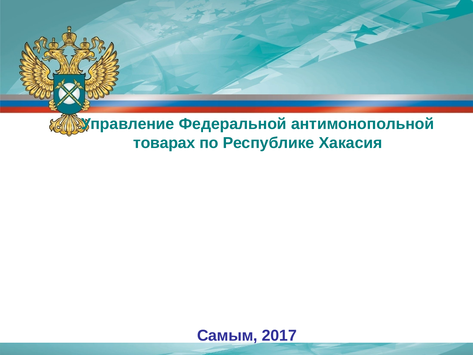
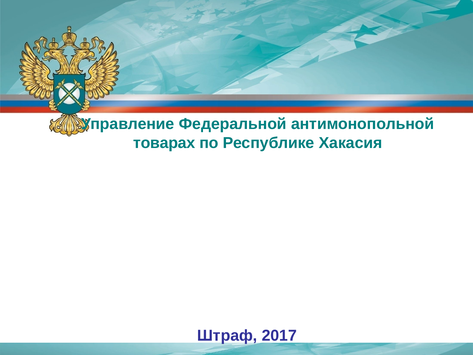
Самым: Самым -> Штраф (227, 336)
